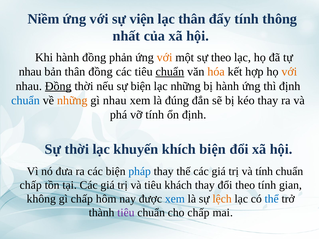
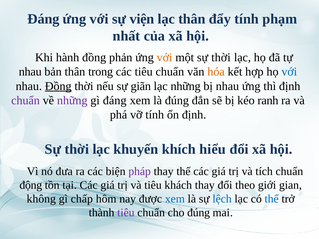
Niềm: Niềm -> Đáng (43, 19)
thông: thông -> phạm (280, 19)
một sự theo: theo -> thời (221, 57)
thân đồng: đồng -> trong (101, 72)
chuẩn underline: present -> none (170, 72)
với colour: orange -> blue (289, 72)
sự biện: biện -> giãn (141, 86)
bị hành: hành -> nhau (227, 86)
chuẩn colour: blue -> purple (26, 101)
những colour: orange -> purple (72, 101)
gì nhau: nhau -> đáng (115, 101)
kéo thay: thay -> ranh (268, 101)
khích biện: biện -> hiểu (213, 149)
pháp colour: blue -> purple (140, 171)
và tính: tính -> tích (264, 171)
chấp: chấp -> động (31, 185)
theo tính: tính -> giới (267, 185)
lệch colour: orange -> blue (222, 199)
cho chấp: chấp -> đúng (199, 213)
